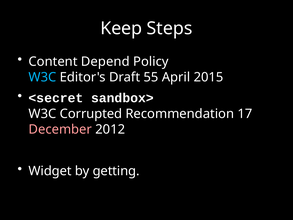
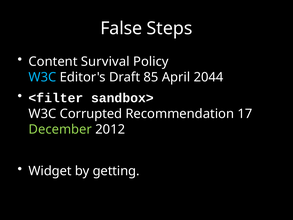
Keep: Keep -> False (121, 28)
Depend: Depend -> Survival (105, 61)
55: 55 -> 85 (151, 77)
2015: 2015 -> 2044 (209, 77)
<secret: <secret -> <filter (56, 98)
December colour: pink -> light green (60, 129)
